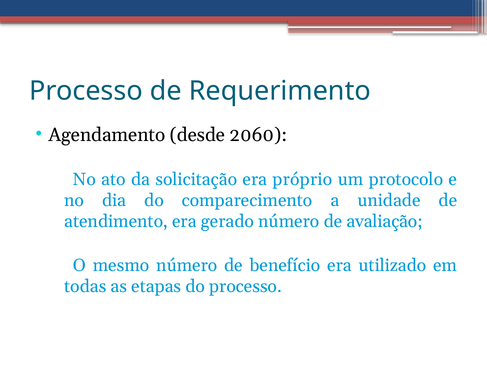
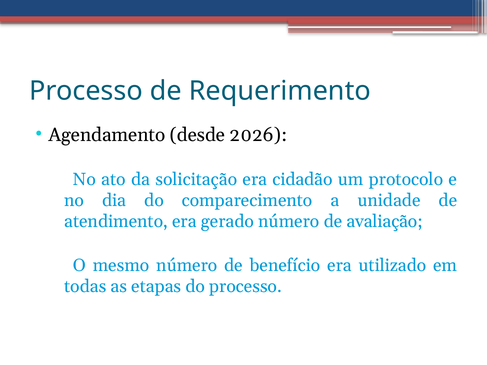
2060: 2060 -> 2026 (258, 135)
próprio: próprio -> cidadão (303, 179)
